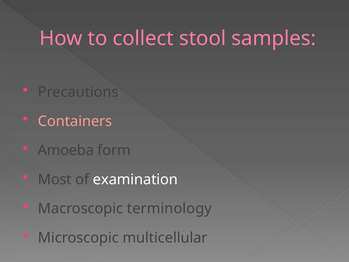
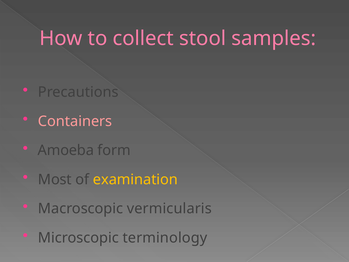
examination colour: white -> yellow (135, 179)
terminology: terminology -> vermicularis (169, 208)
multicellular: multicellular -> terminology (165, 237)
